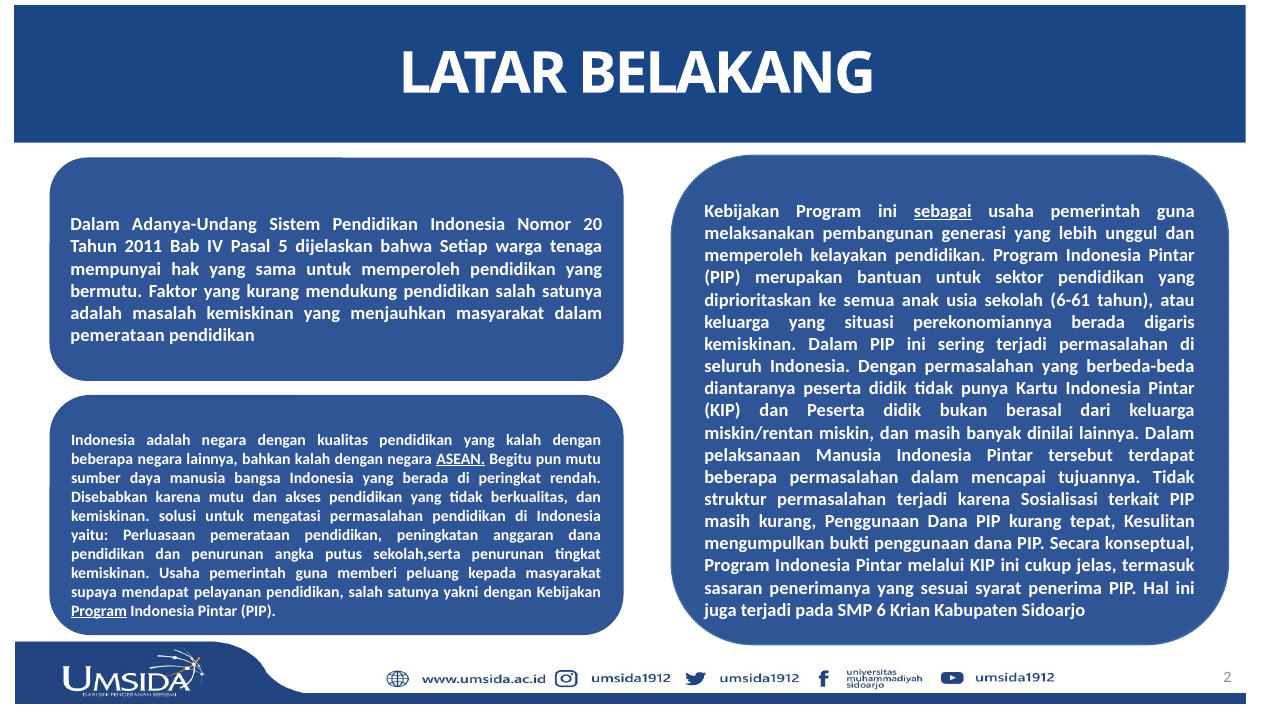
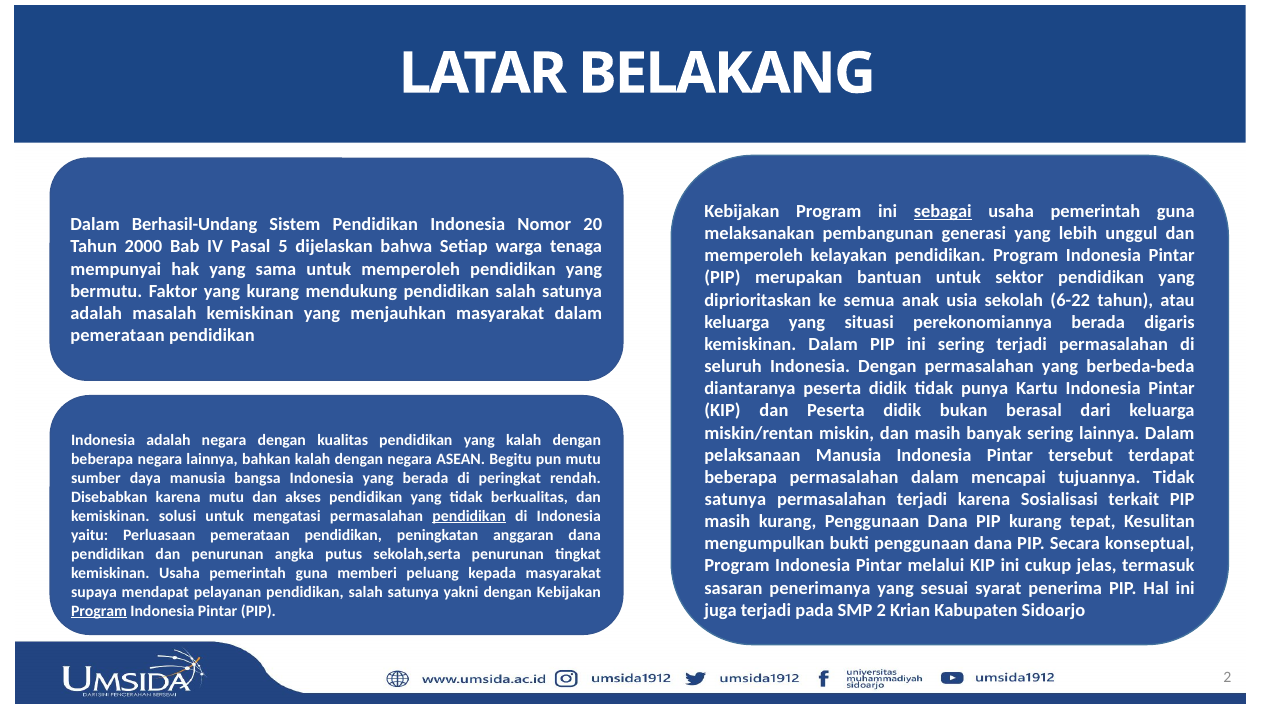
Adanya-Undang: Adanya-Undang -> Berhasil-Undang (195, 225)
2011: 2011 -> 2000 (143, 247)
6-61: 6-61 -> 6-22 (1070, 300)
banyak dinilai: dinilai -> sering (1050, 433)
ASEAN underline: present -> none (461, 459)
struktur: struktur -> satunya (735, 499)
pendidikan underline: none -> present (469, 516)
SMP 6: 6 -> 2 (881, 610)
